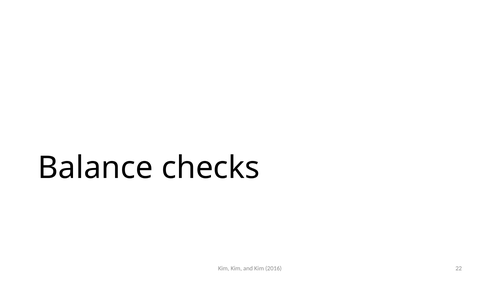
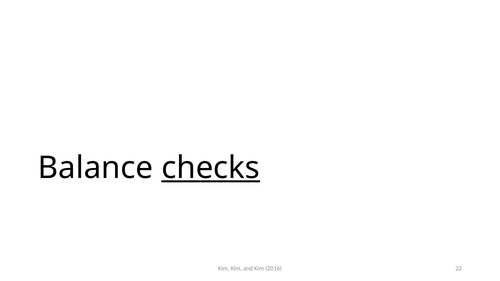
checks underline: none -> present (211, 168)
